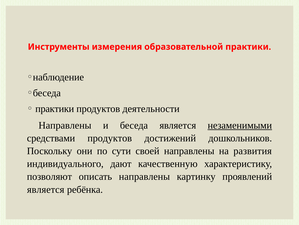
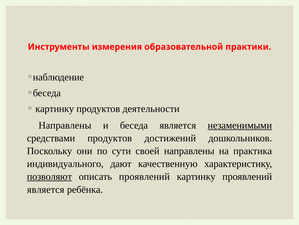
практики: практики -> картинку (55, 108)
развития: развития -> практика (253, 150)
позволяют underline: none -> present (49, 176)
описать направлены: направлены -> проявлений (144, 176)
